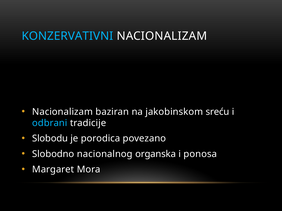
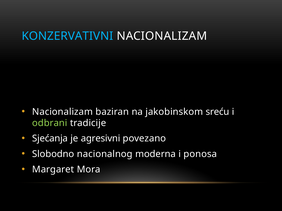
odbrani colour: light blue -> light green (50, 123)
Slobodu: Slobodu -> Sjećanja (50, 139)
porodica: porodica -> agresivni (101, 139)
organska: organska -> moderna (156, 154)
